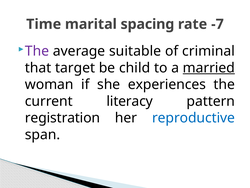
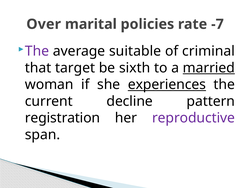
Time: Time -> Over (44, 24)
spacing: spacing -> policies (147, 24)
child: child -> sixth (135, 68)
experiences underline: none -> present (167, 84)
literacy: literacy -> decline (130, 101)
reproductive colour: blue -> purple (194, 118)
